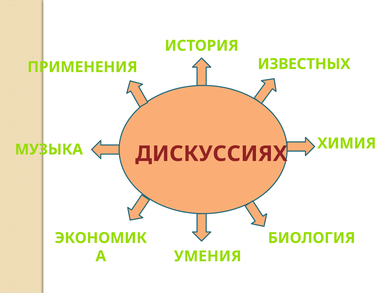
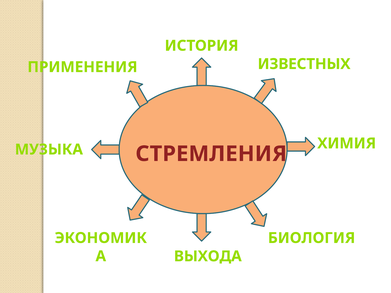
ДИСКУССИЯХ: ДИСКУССИЯХ -> СТРЕМЛЕНИЯ (211, 154)
УМЕНИЯ: УМЕНИЯ -> ВЫХОДА (208, 257)
